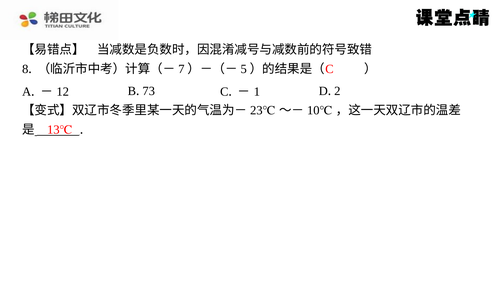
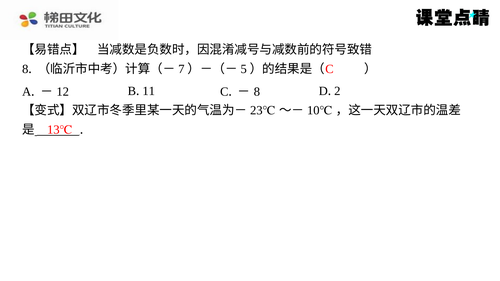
73: 73 -> 11 (149, 91)
1: 1 -> 8 (257, 92)
